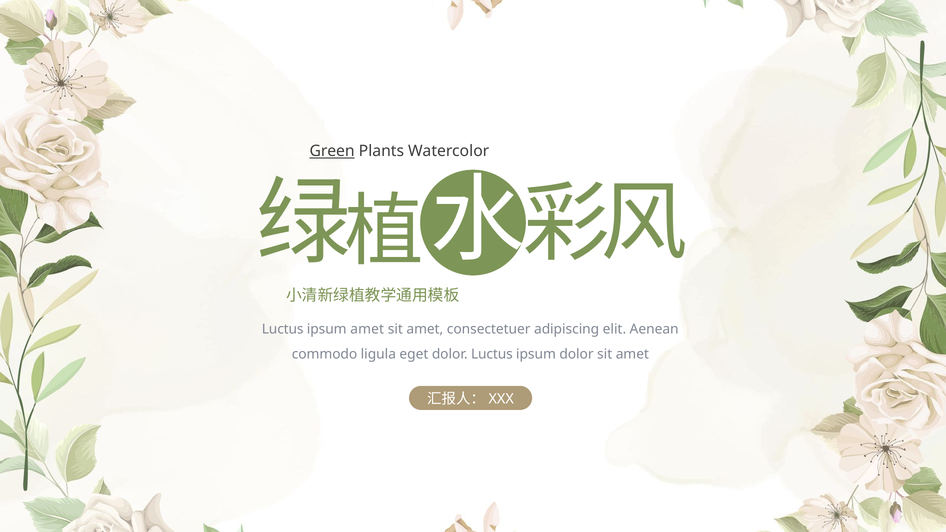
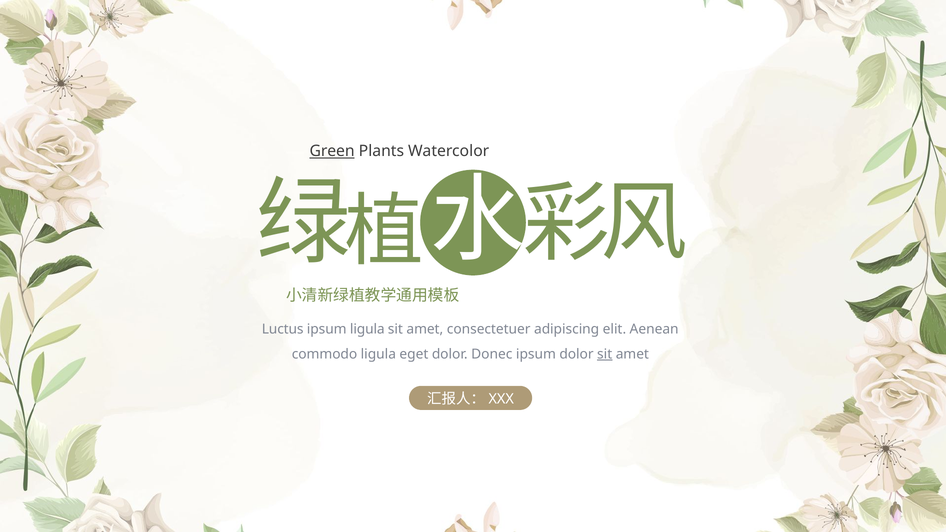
ipsum amet: amet -> ligula (367, 329)
dolor Luctus: Luctus -> Donec (492, 354)
sit underline: none -> present (605, 354)
